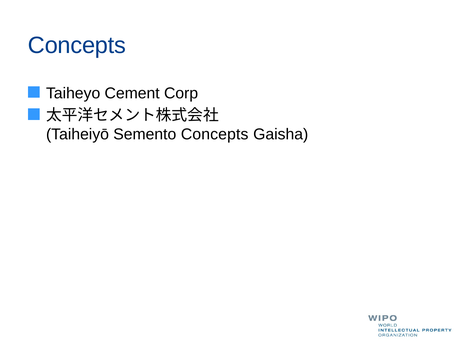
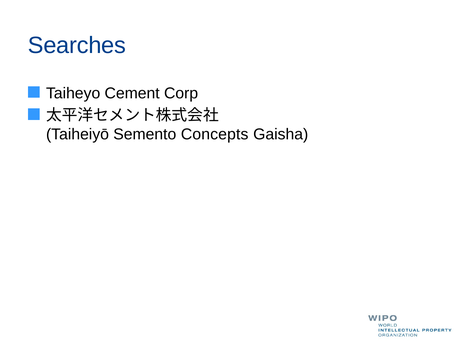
Concepts: Concepts -> Searches (77, 45)
